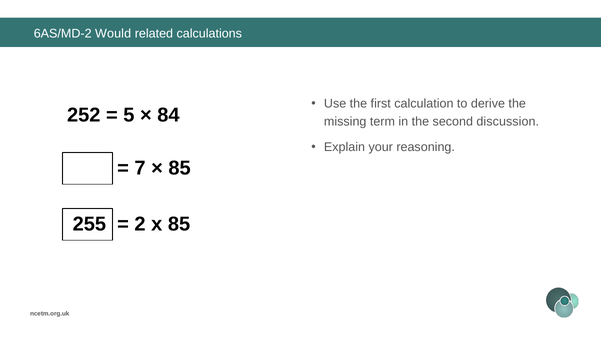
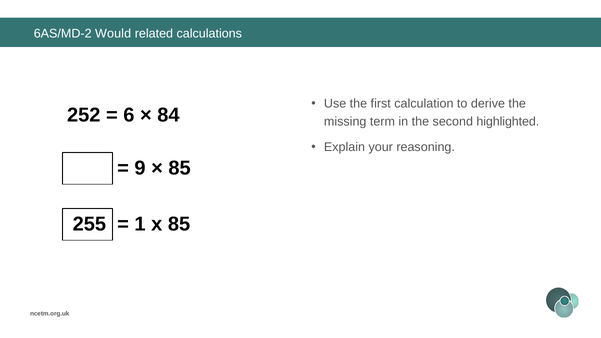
5: 5 -> 6 (129, 115)
discussion: discussion -> highlighted (508, 122)
7: 7 -> 9 (140, 168)
2: 2 -> 1 (140, 224)
